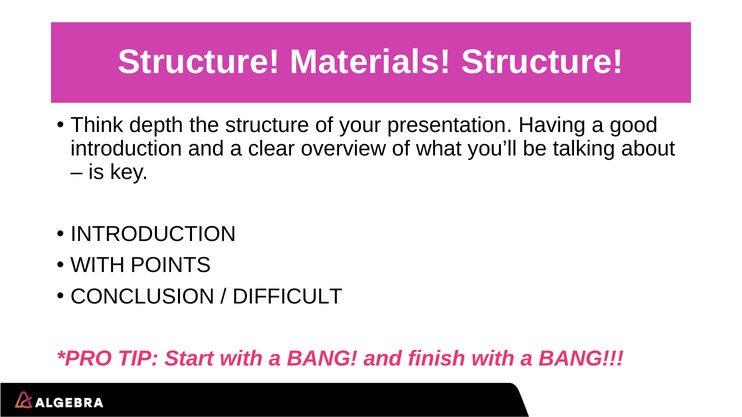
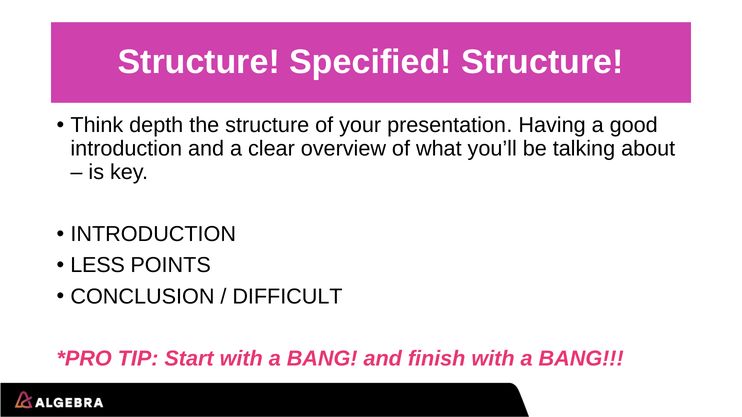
Materials: Materials -> Specified (371, 62)
WITH: WITH -> LESS (98, 266)
